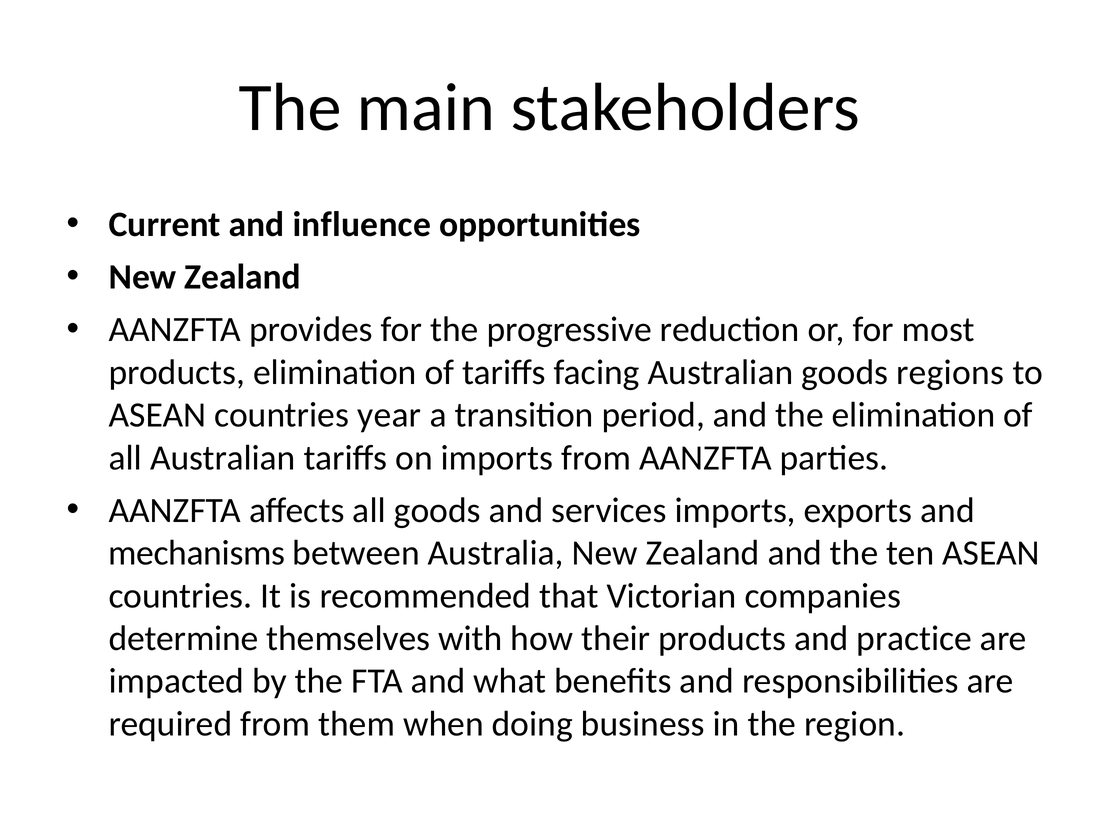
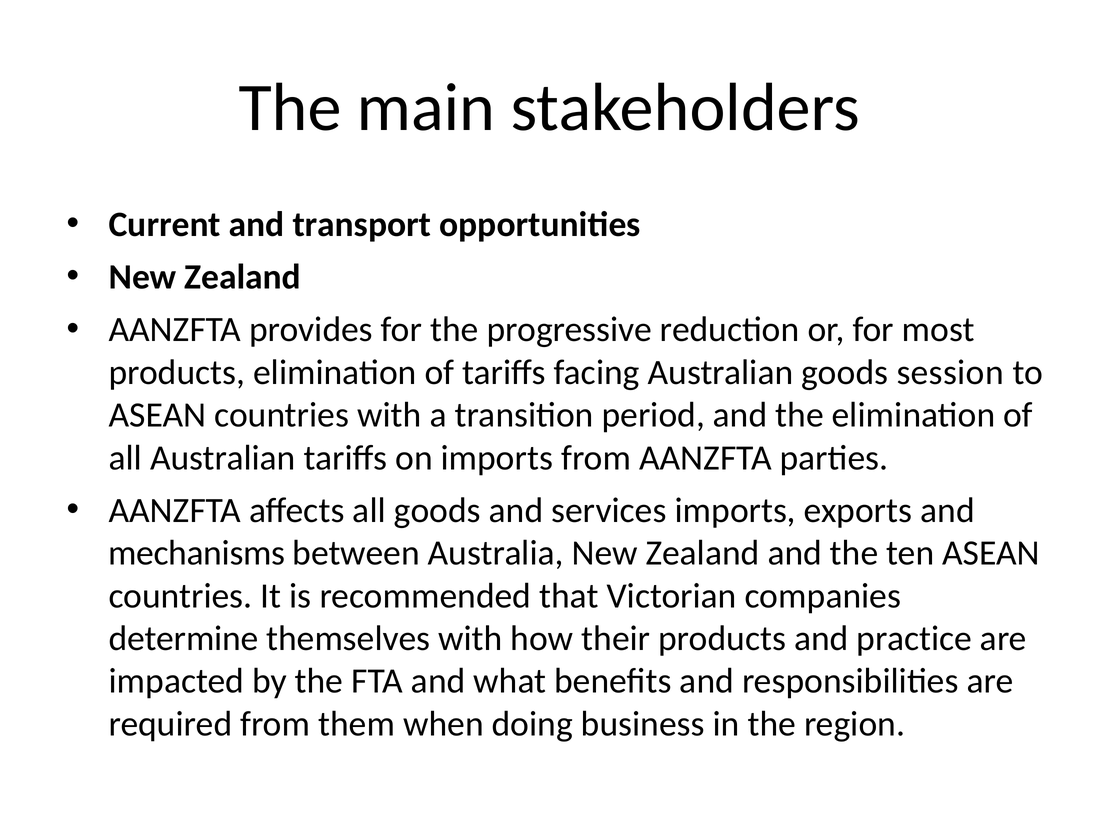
influence: influence -> transport (362, 225)
regions: regions -> session (950, 373)
countries year: year -> with (389, 415)
